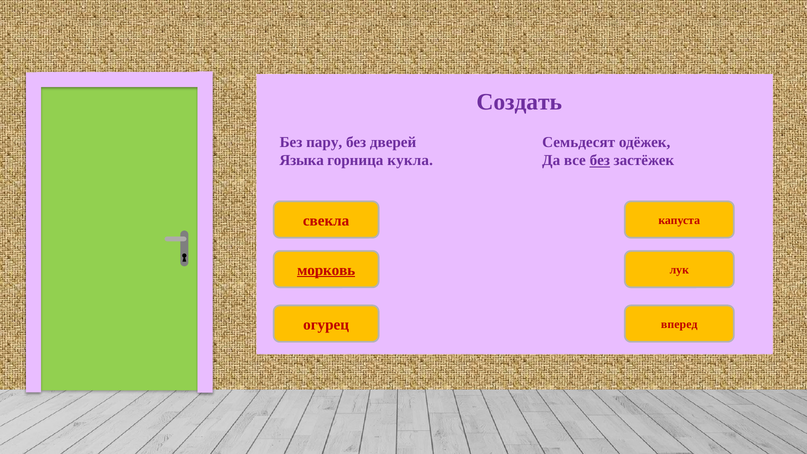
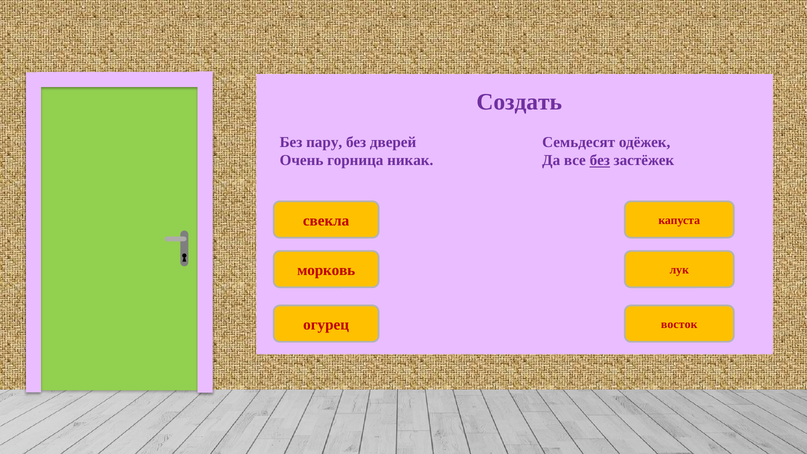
Языка: Языка -> Очень (302, 160)
кукла: кукла -> никак (410, 160)
морковь underline: present -> none (326, 270)
вперед: вперед -> восток (679, 324)
